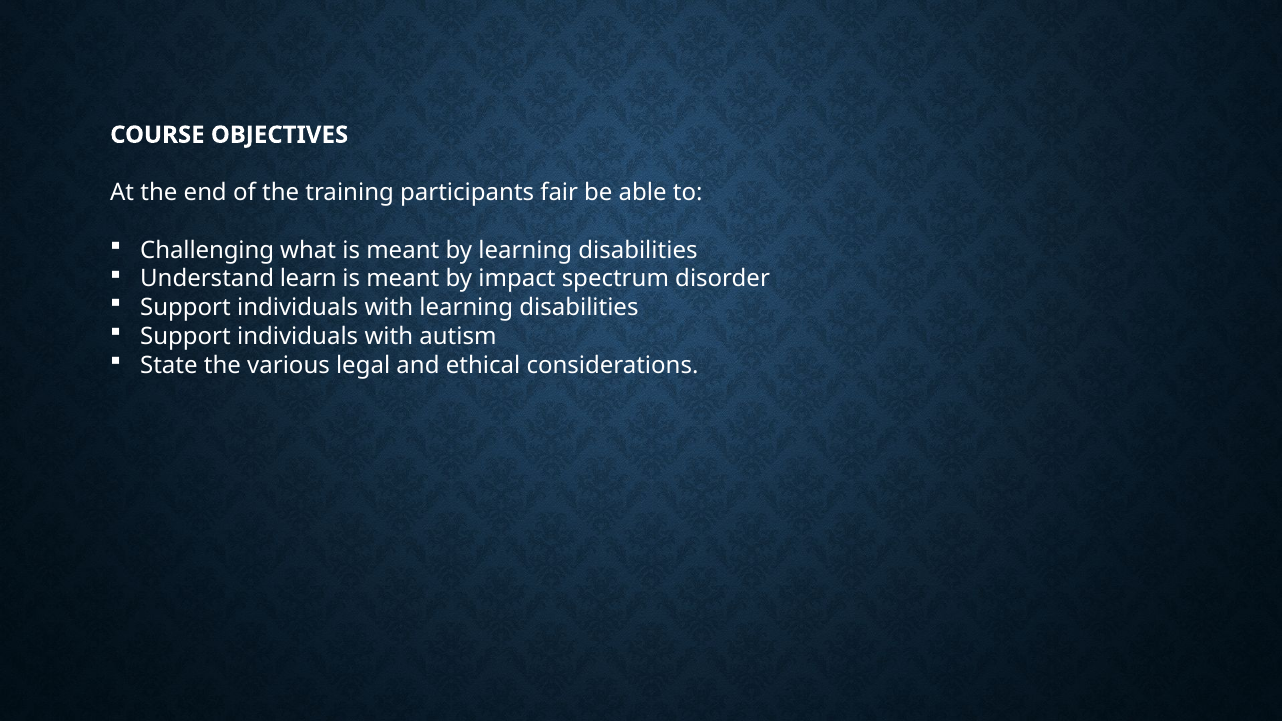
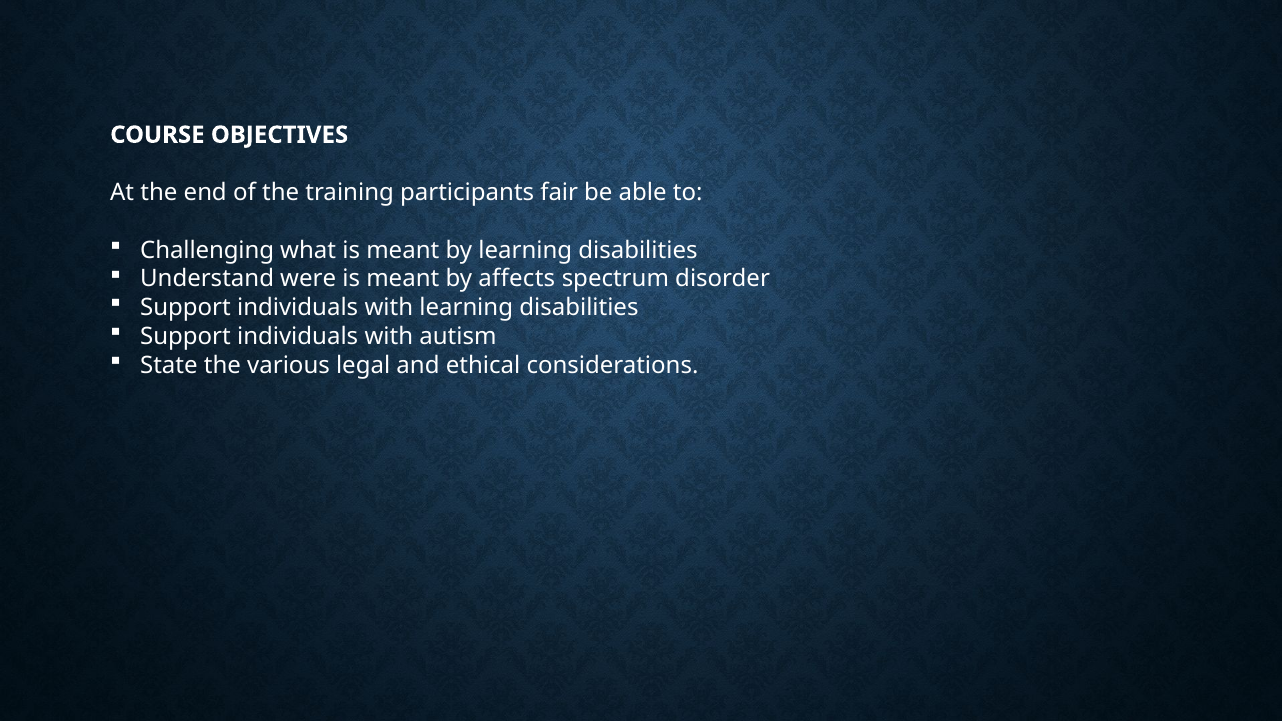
learn: learn -> were (308, 279)
impact: impact -> affects (517, 279)
